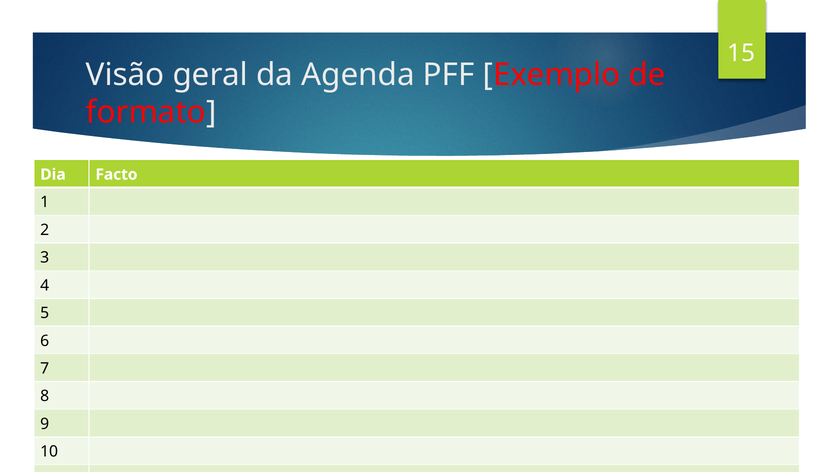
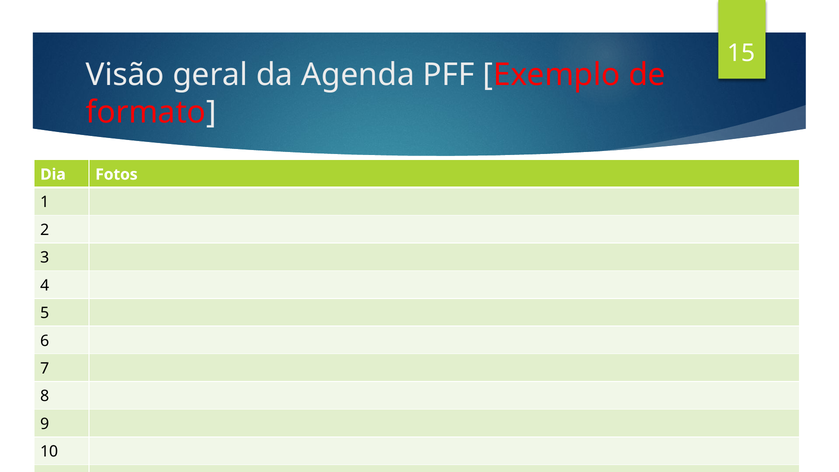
Facto: Facto -> Fotos (116, 174)
